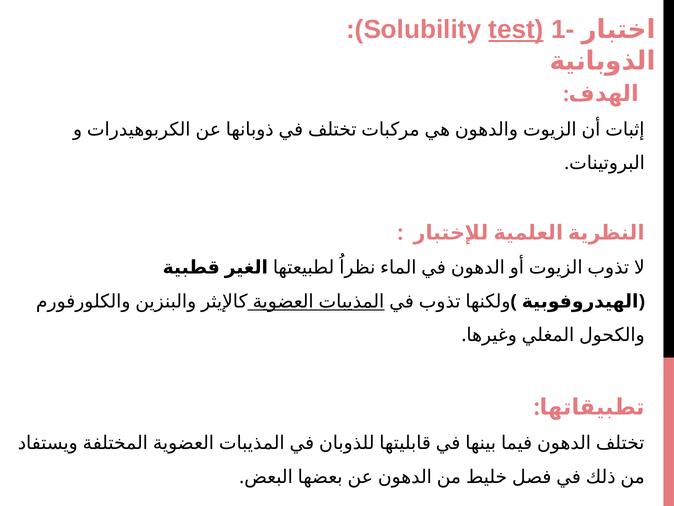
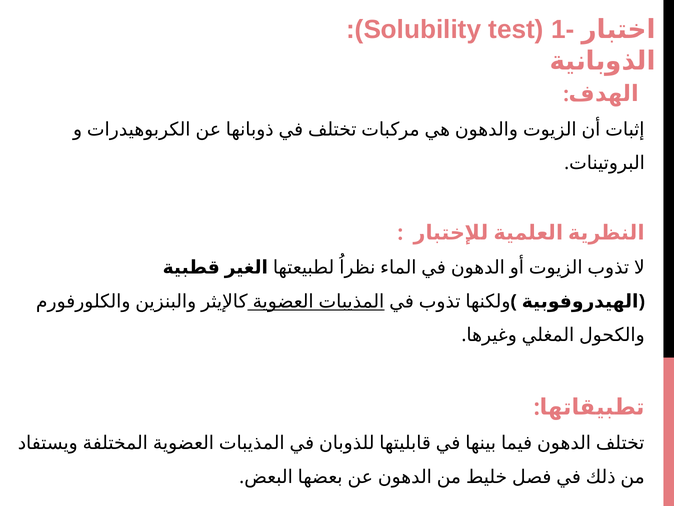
test underline: present -> none (516, 30)
